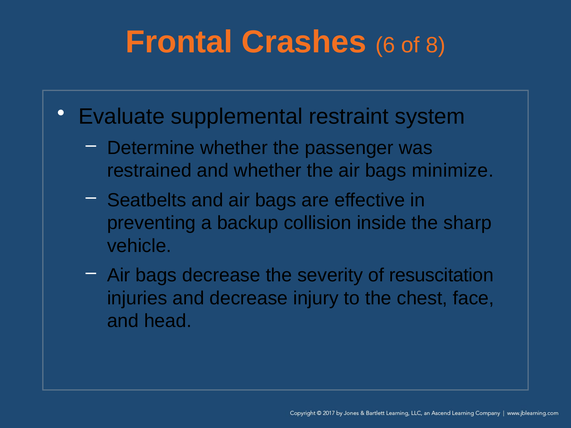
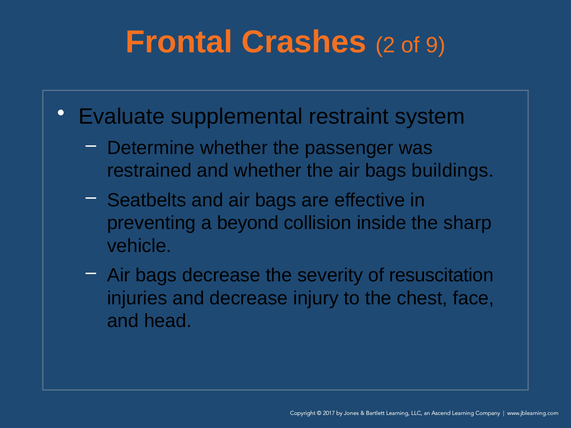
6: 6 -> 2 (385, 45)
8: 8 -> 9 (436, 45)
minimize: minimize -> buildings (453, 171)
backup: backup -> beyond (248, 223)
